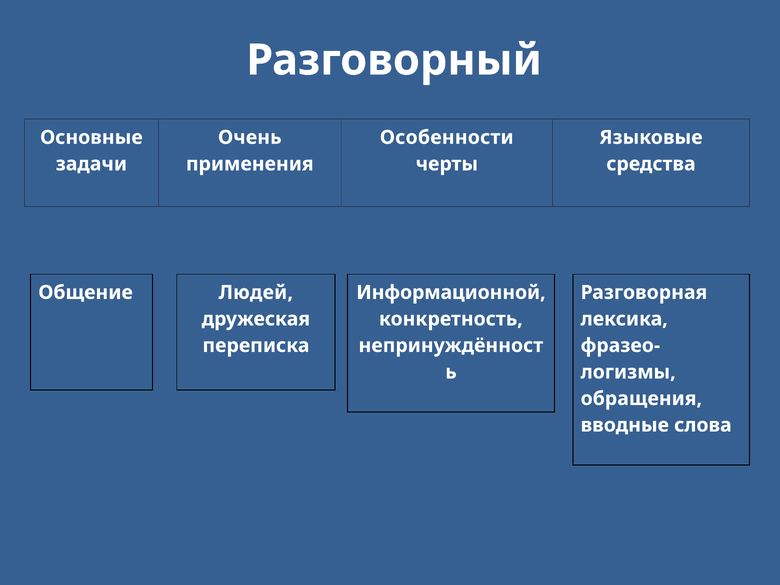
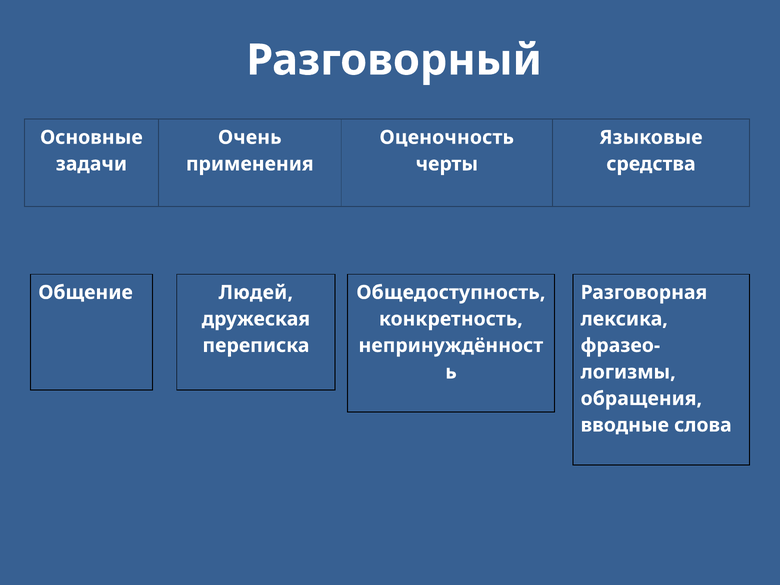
Особенности: Особенности -> Оценочность (447, 137)
Информационной: Информационной -> Общедоступность (451, 292)
